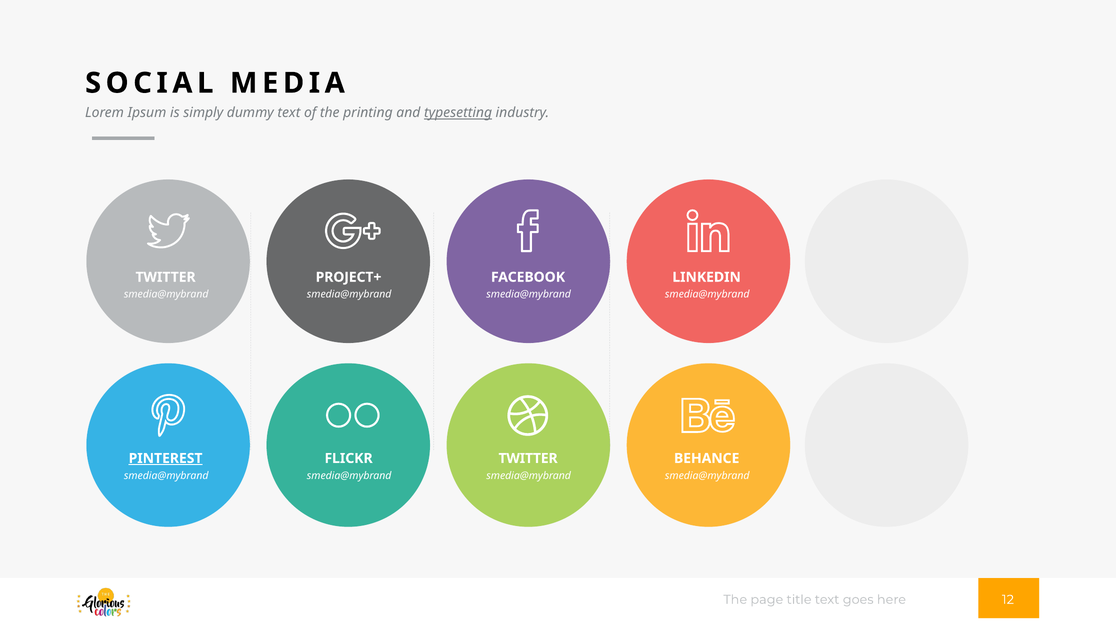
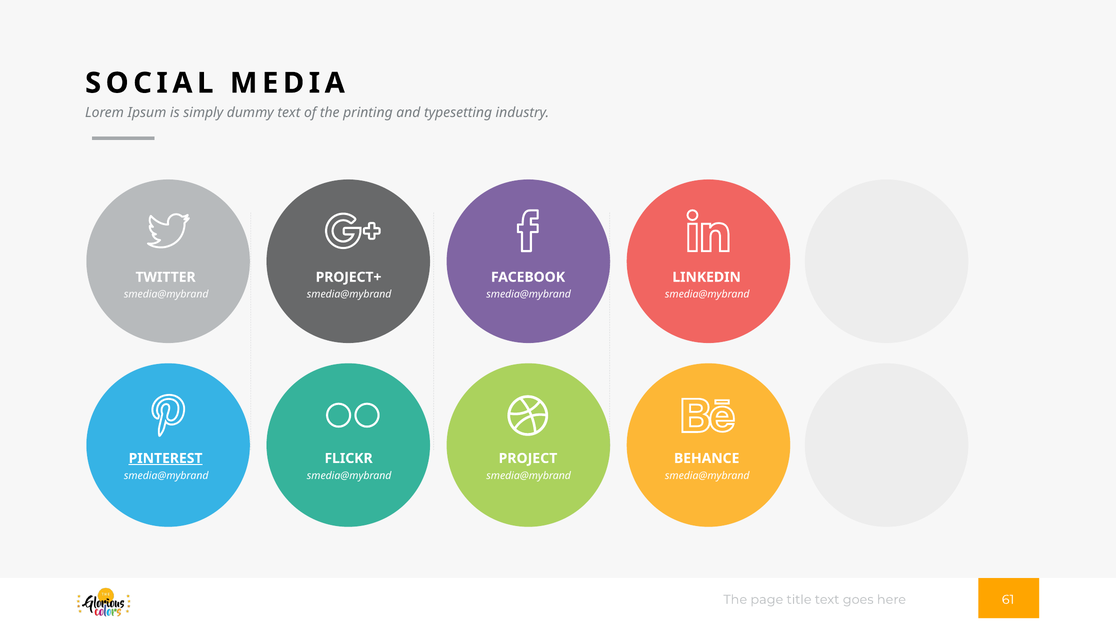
typesetting underline: present -> none (458, 113)
TWITTER: TWITTER -> PROJECT (528, 458)
12: 12 -> 61 (1008, 599)
